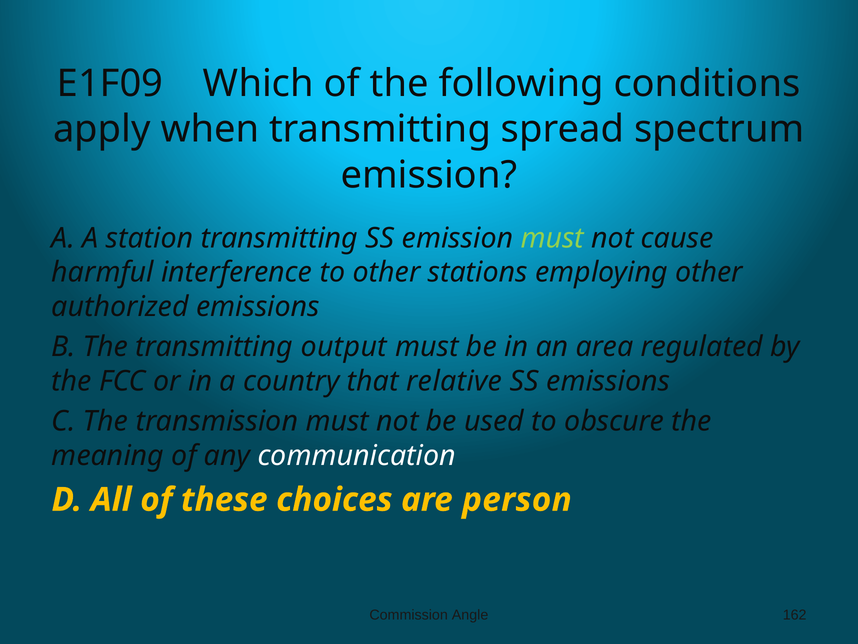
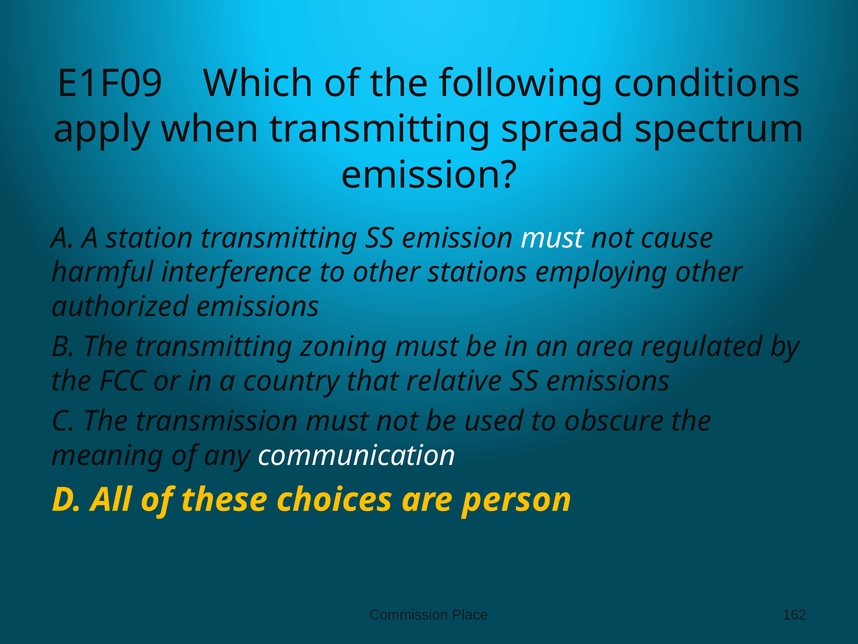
must colour: light green -> white (552, 238)
output: output -> zoning (344, 347)
Angle: Angle -> Place (470, 615)
